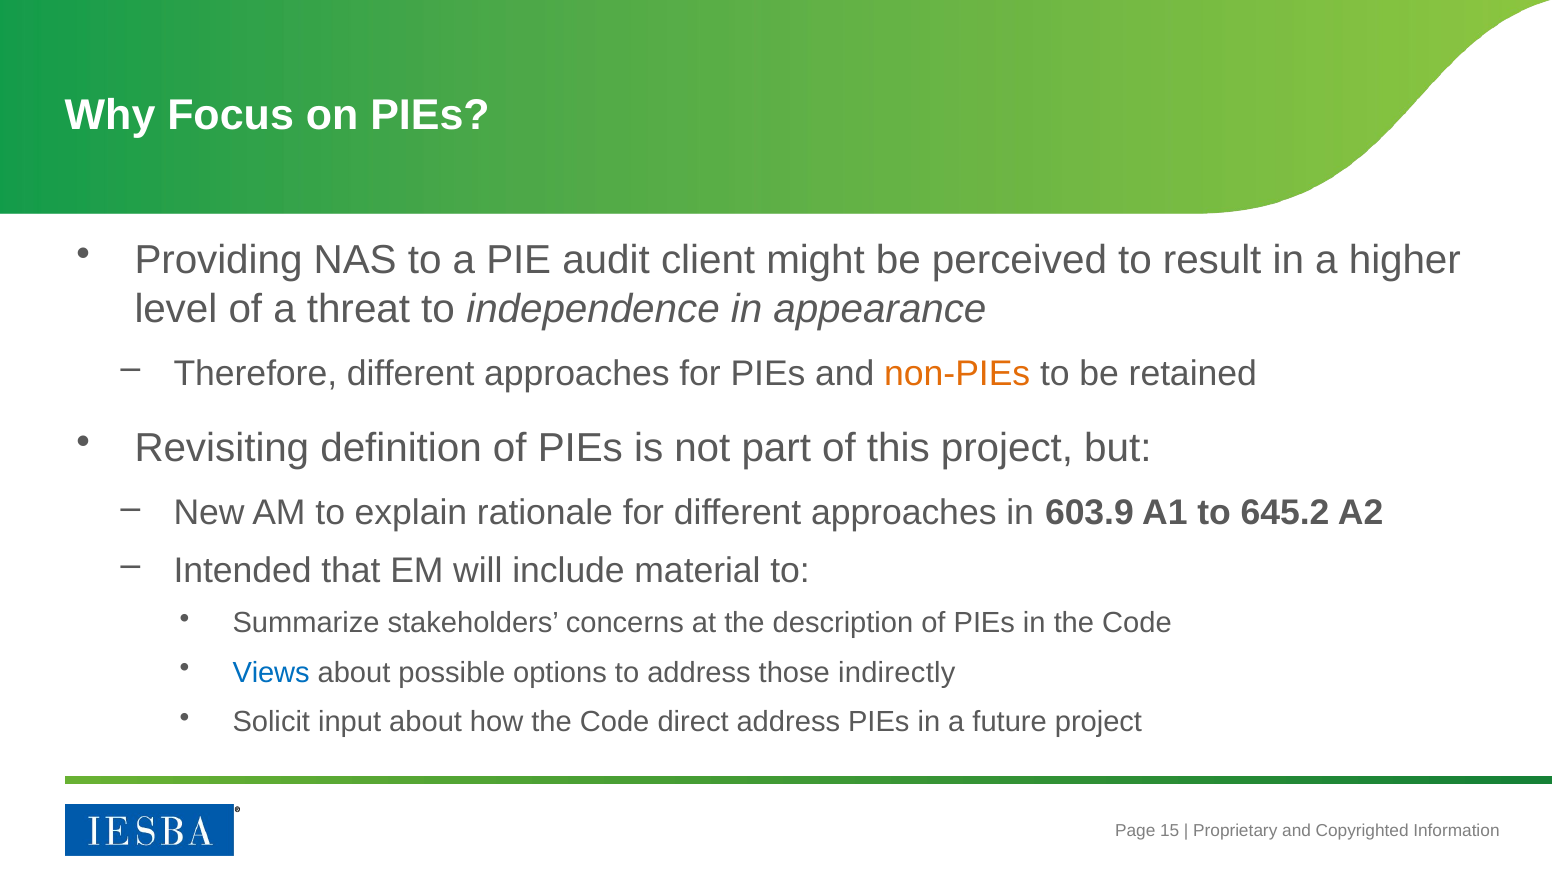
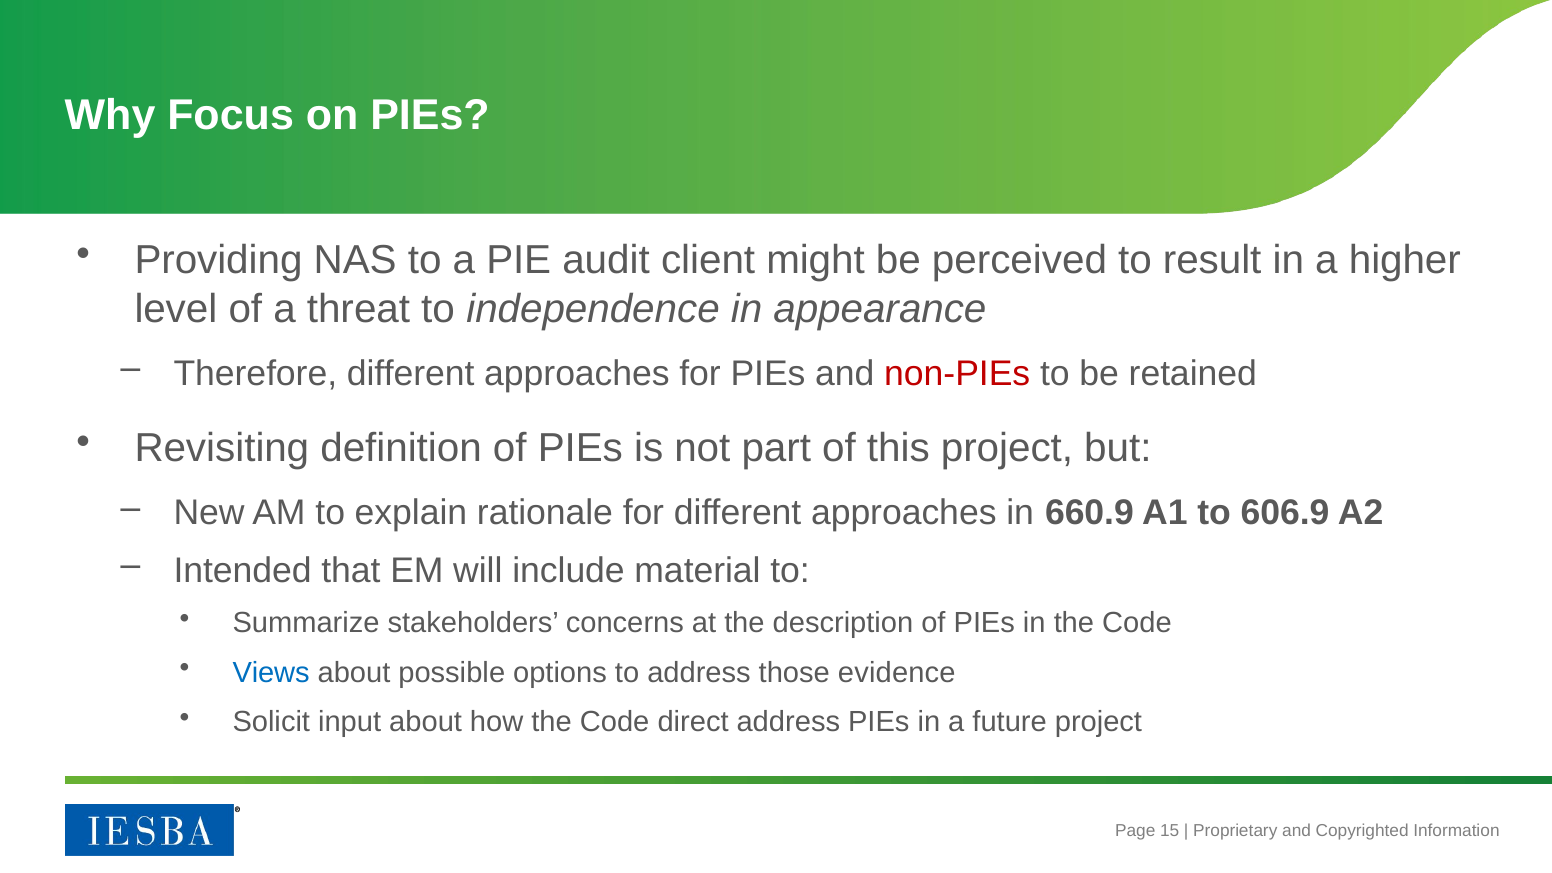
non-PIEs colour: orange -> red (957, 373)
603.9: 603.9 -> 660.9 (1089, 513)
645.2: 645.2 -> 606.9 (1285, 513)
indirectly: indirectly -> evidence (897, 673)
